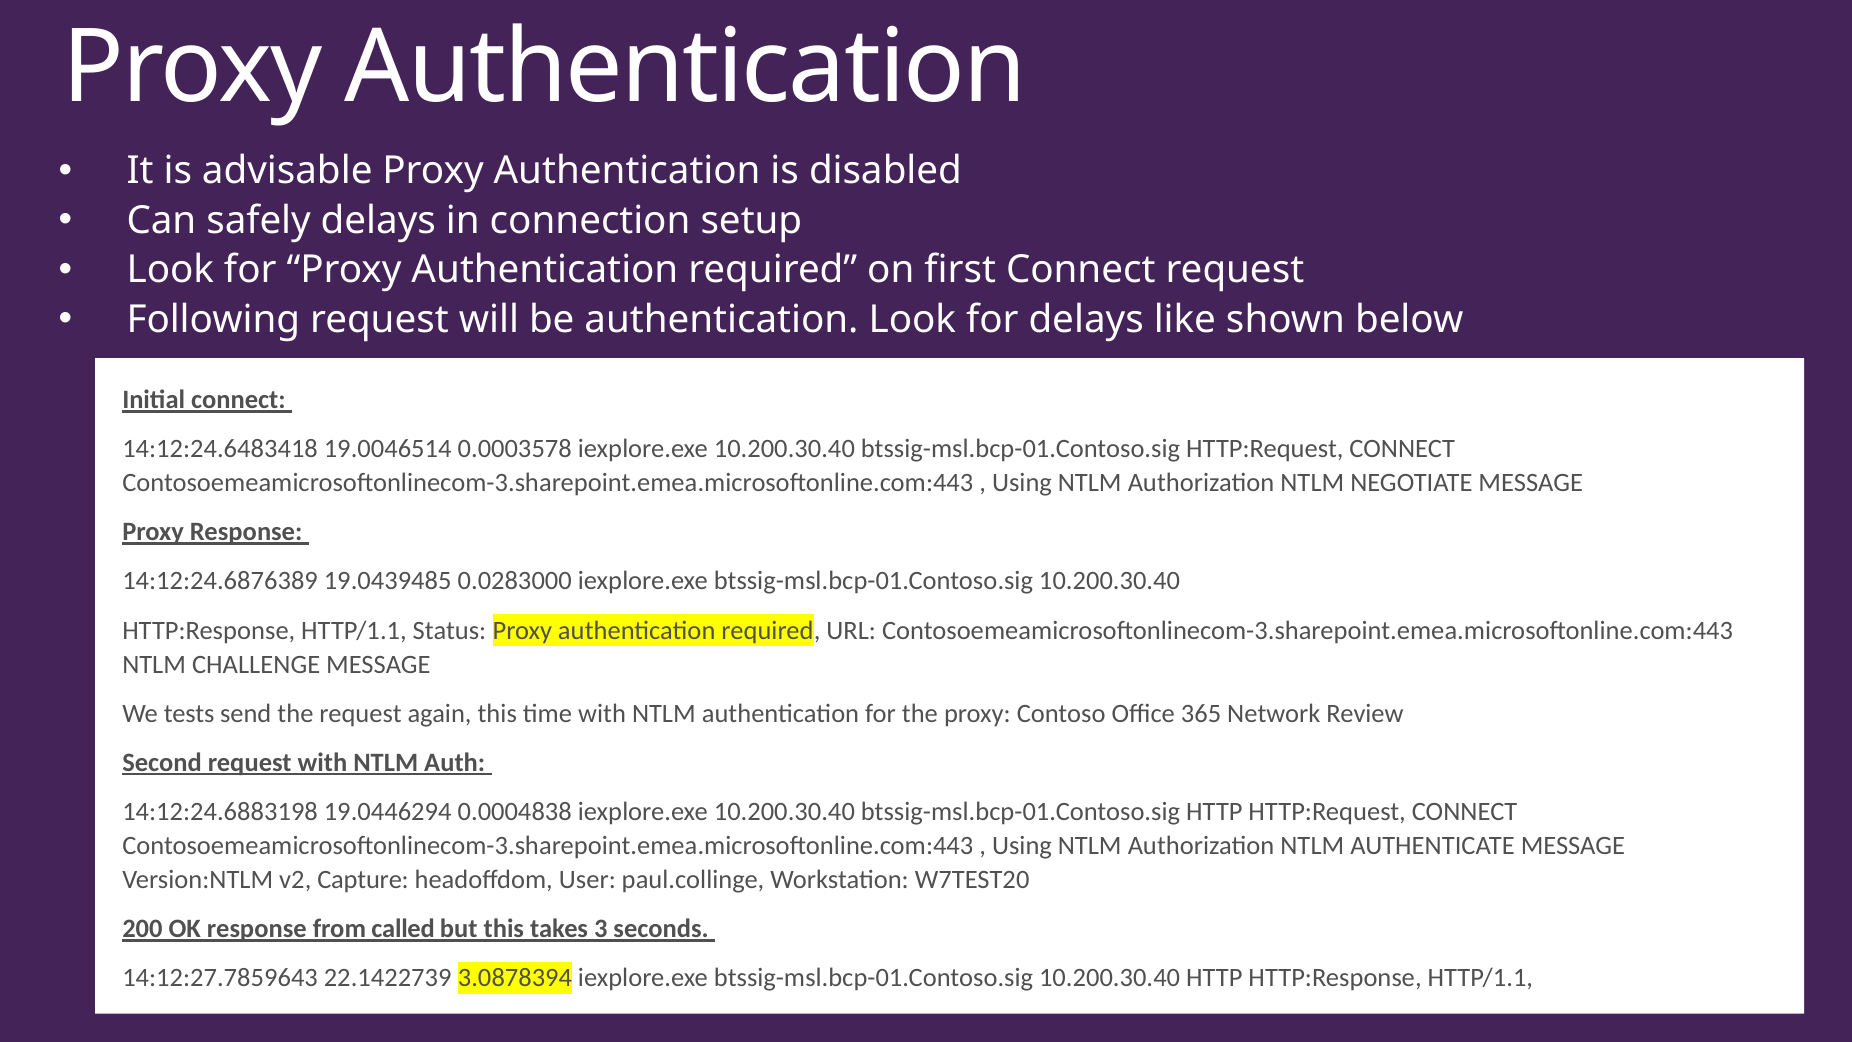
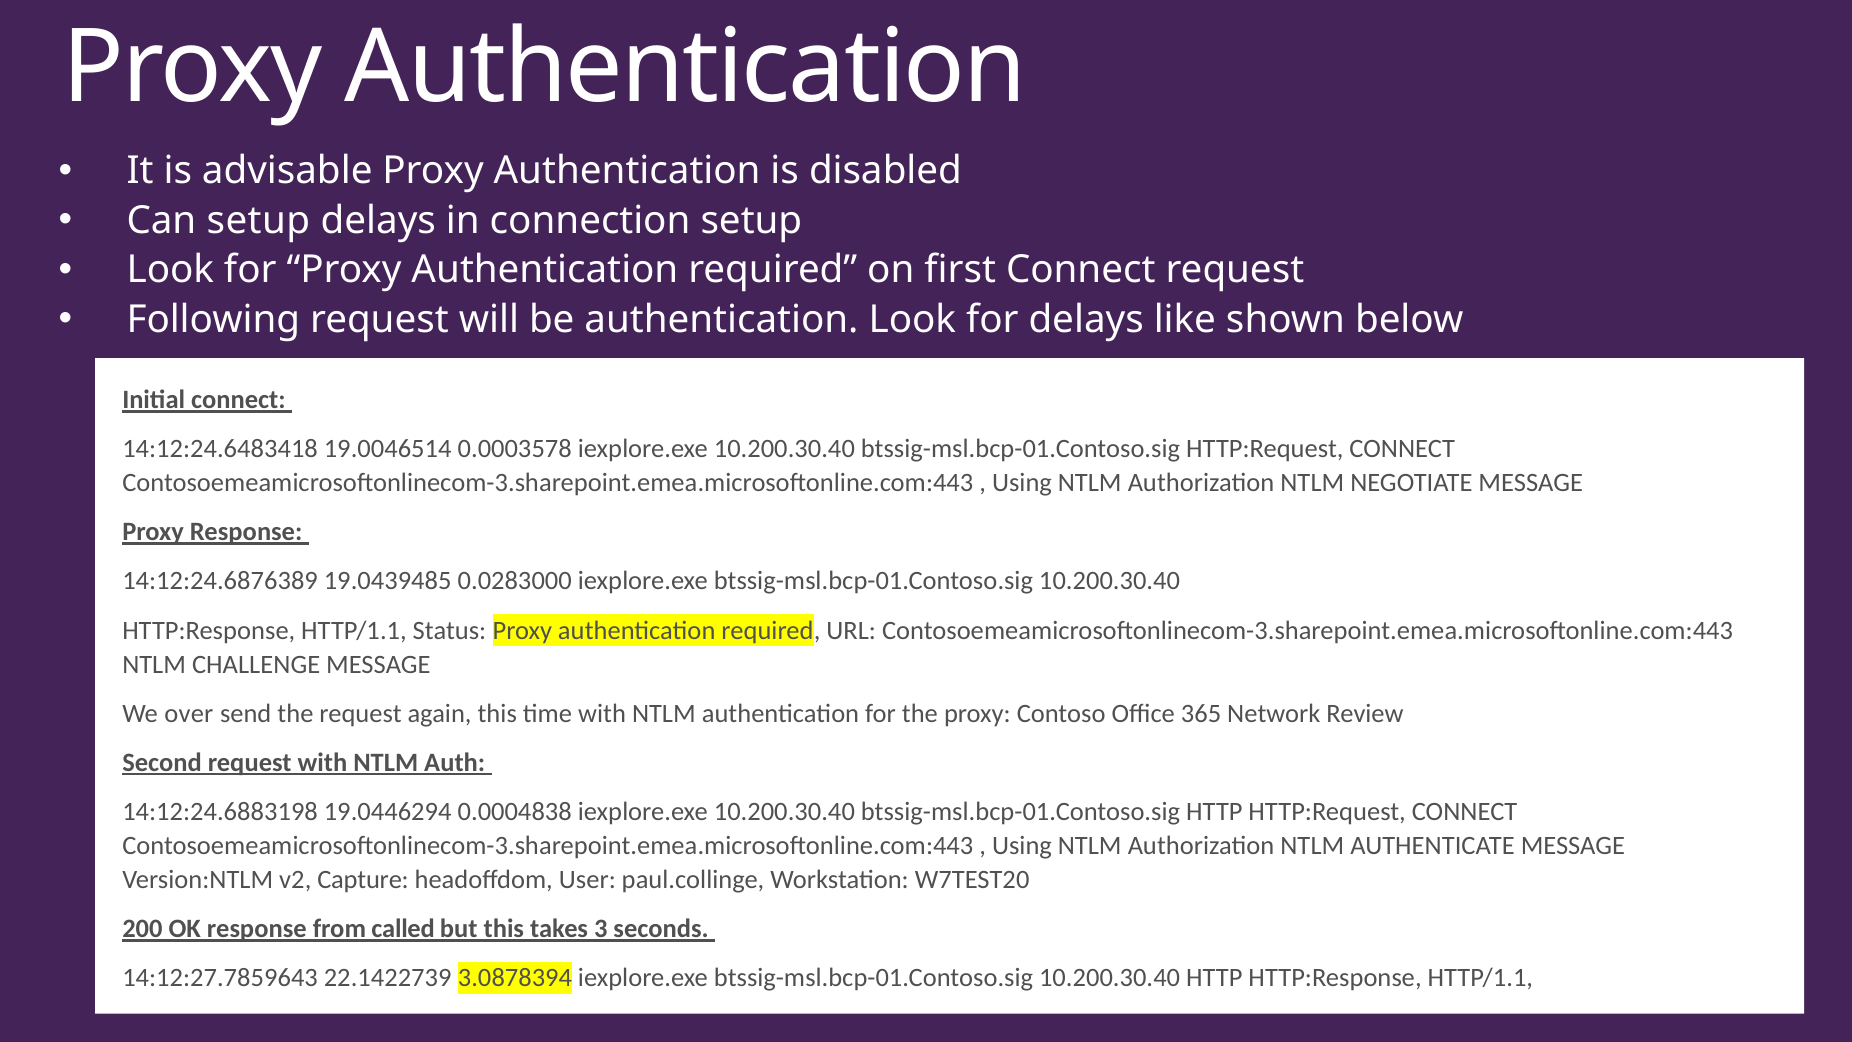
Can safely: safely -> setup (258, 220)
tests: tests -> over (189, 713)
